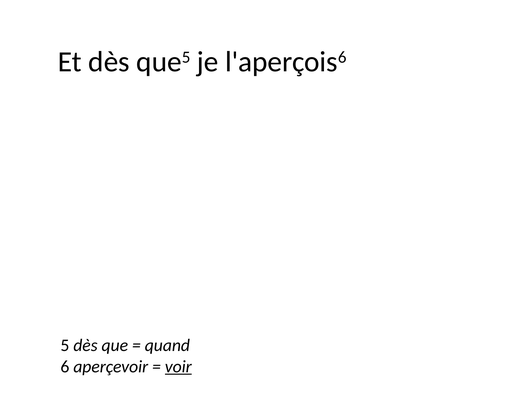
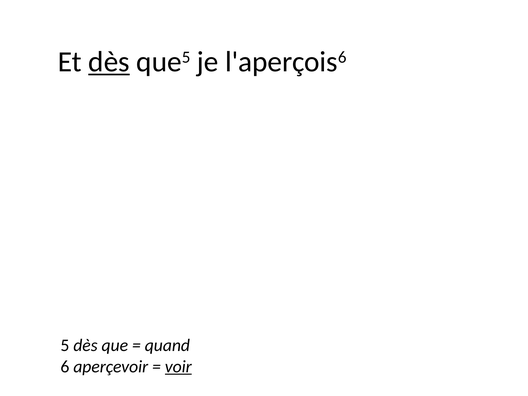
dès underline: none -> present (109, 62)
